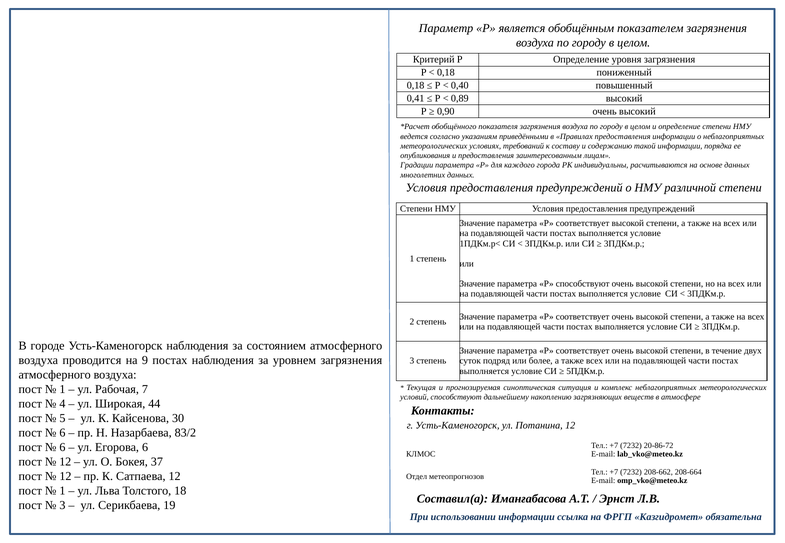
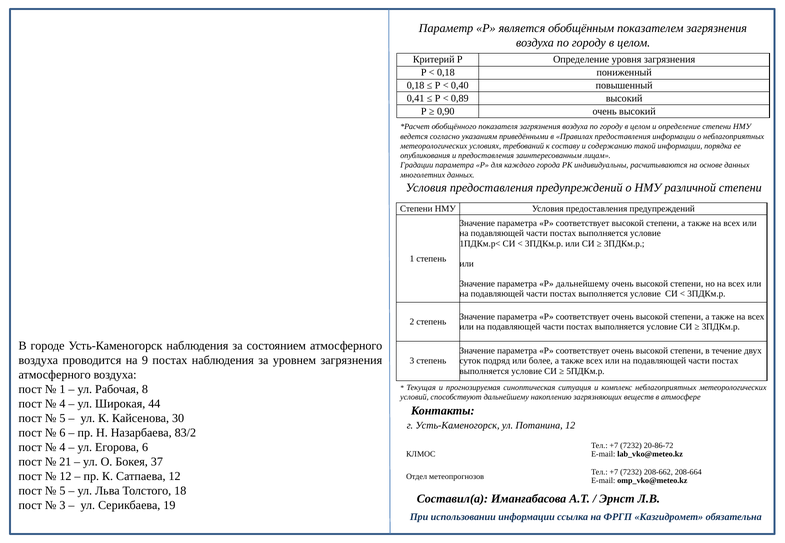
Р способствуют: способствуют -> дальнейшему (583, 284)
7: 7 -> 8 (145, 390)
6: 6 -> 4 (62, 448)
12: 12 -> 21 (65, 462)
1: 1 -> 5 (62, 491)
